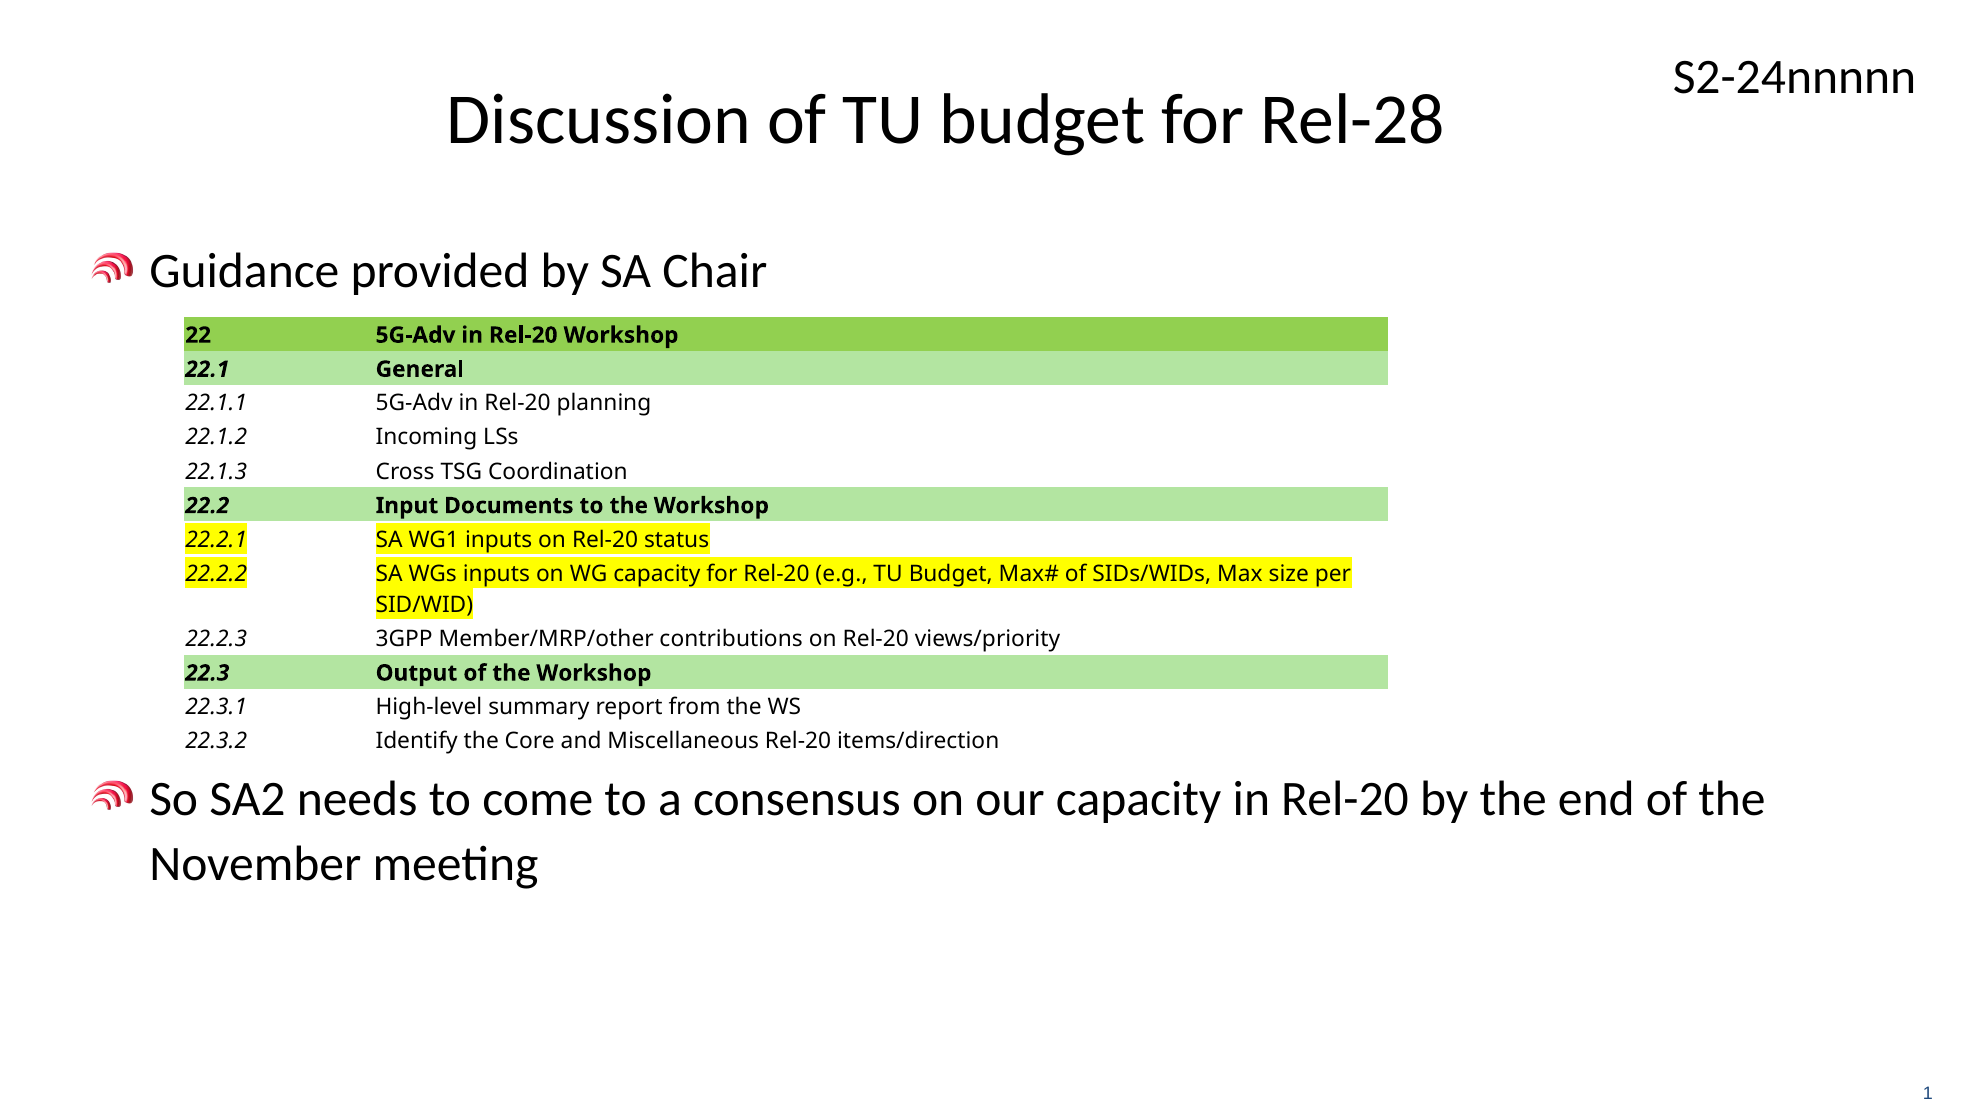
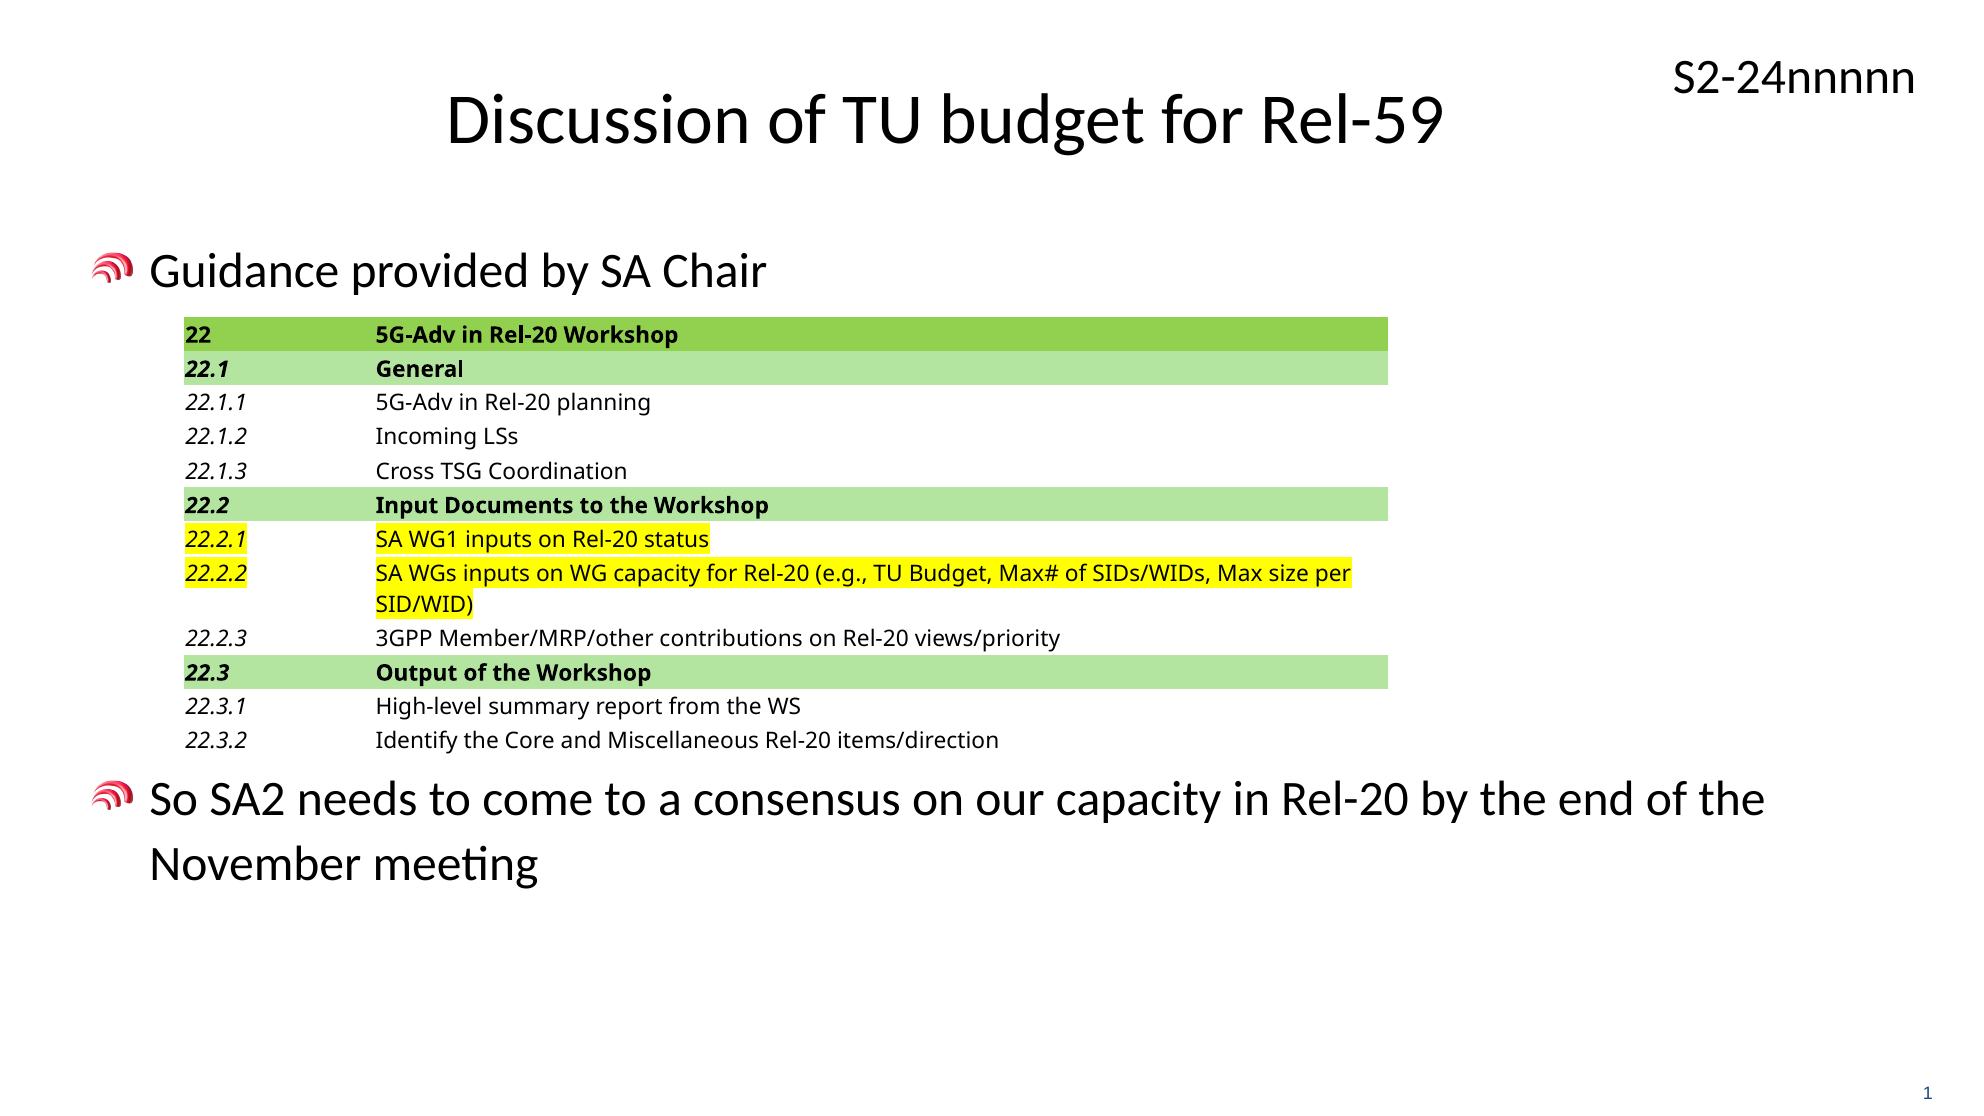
Rel-28: Rel-28 -> Rel-59 (1352, 120)
